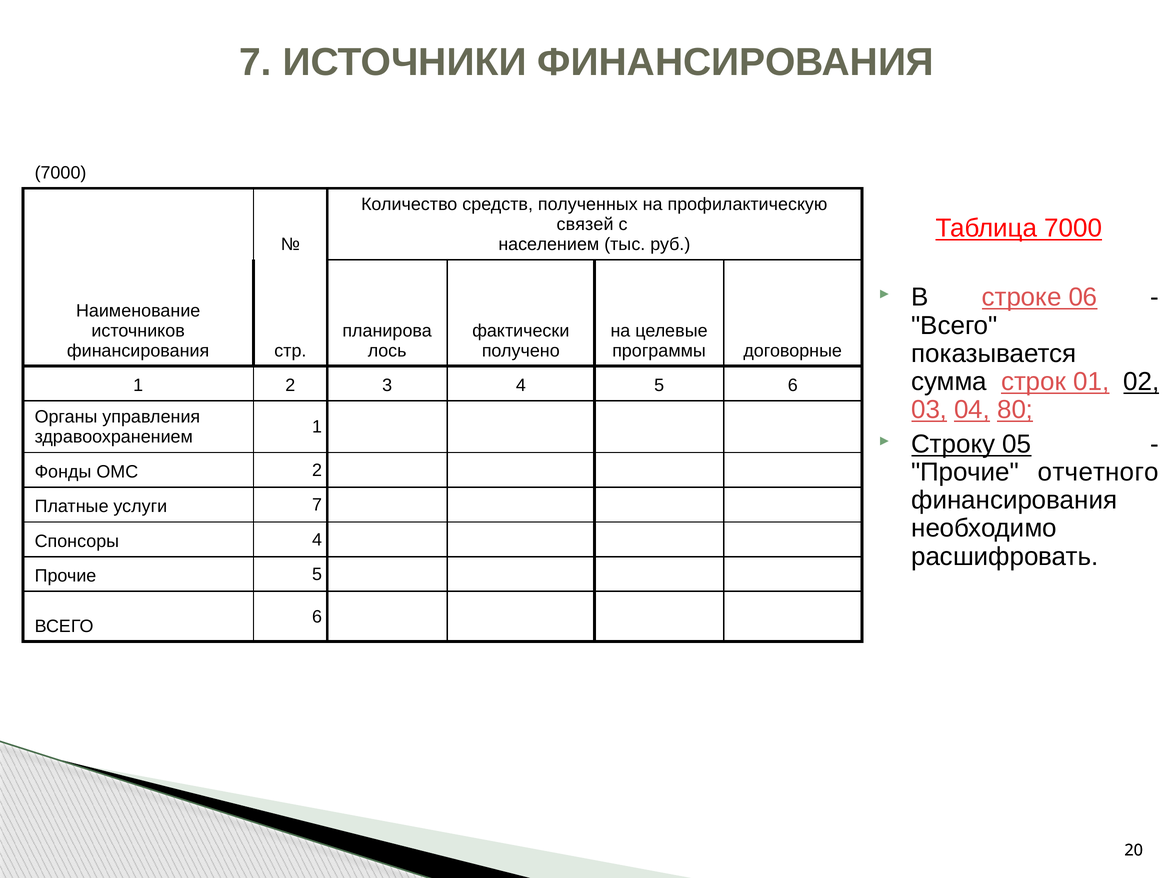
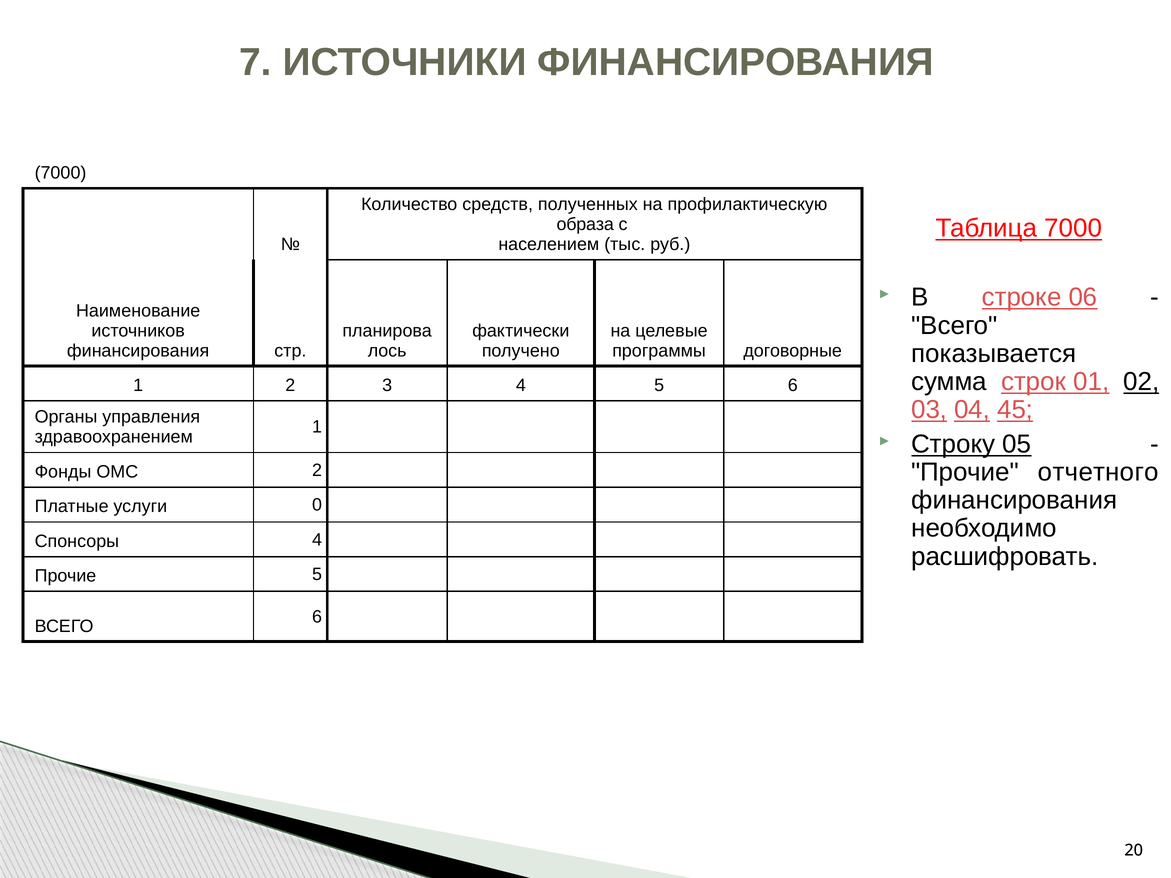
связей: связей -> образа (585, 224)
80: 80 -> 45 (1015, 410)
услуги 7: 7 -> 0 (317, 505)
